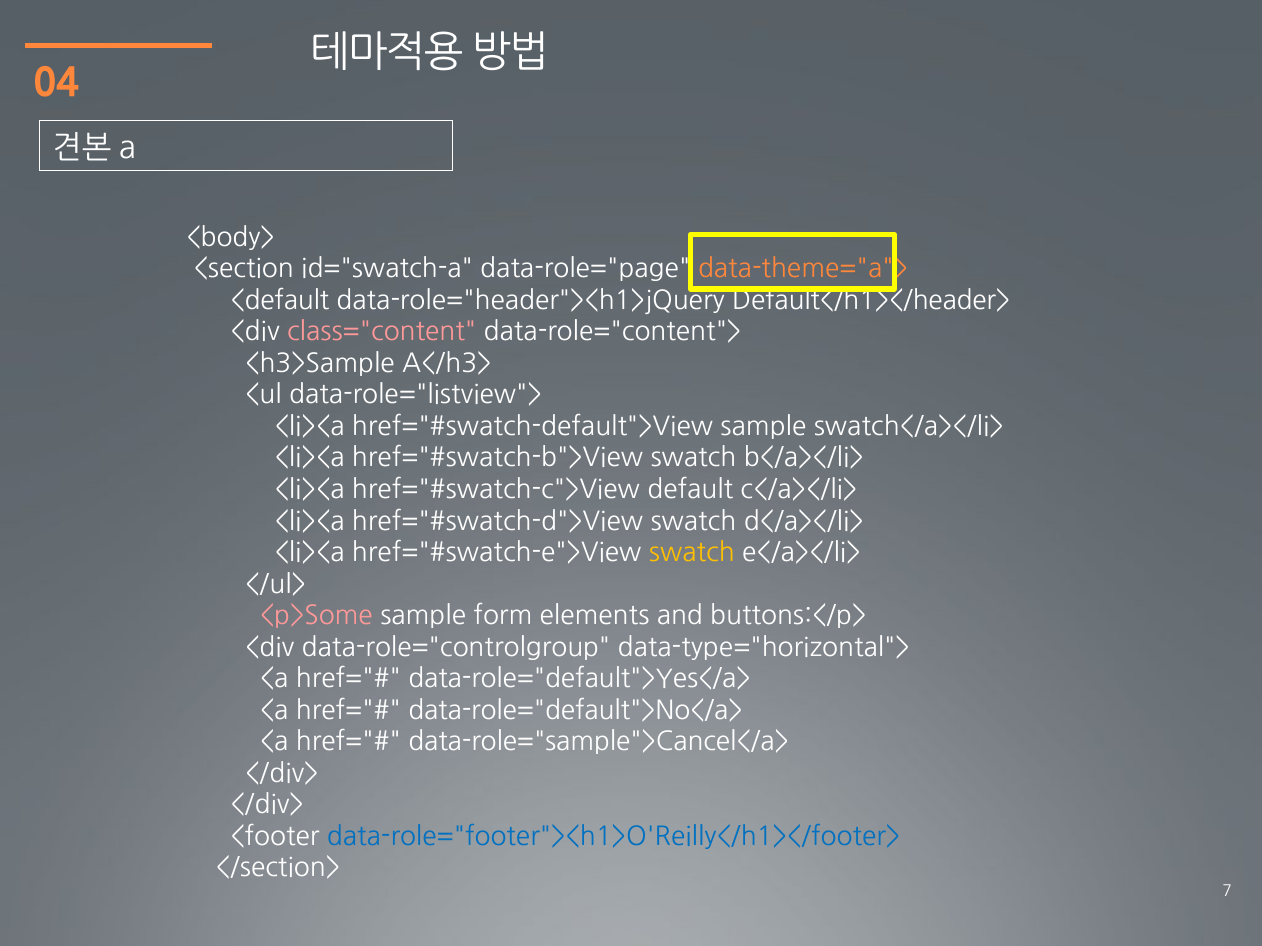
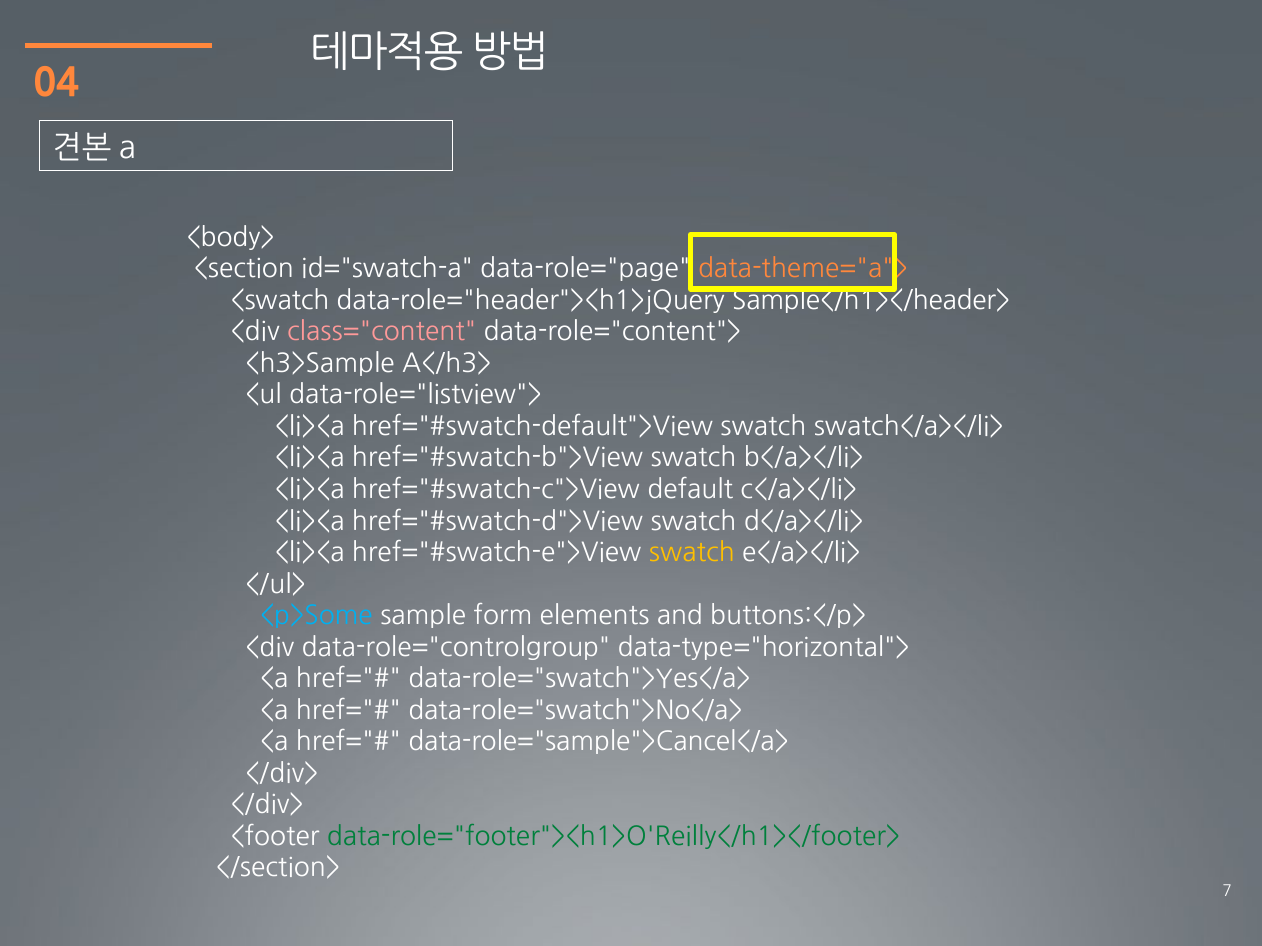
<default: <default -> <swatch (280, 301)
Default</h1></header>: Default</h1></header> -> Sample</h1></header> (871, 301)
sample: sample -> swatch (763, 427)
<p>Some colour: pink -> light blue (316, 616)
data-role="default">Yes</a>: data-role="default">Yes</a> -> data-role="swatch">Yes</a> (580, 679)
data-role="default">No</a>: data-role="default">No</a> -> data-role="swatch">No</a> (575, 711)
data-role="footer"><h1>O'Reilly</h1></footer> colour: blue -> green (614, 837)
